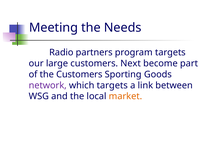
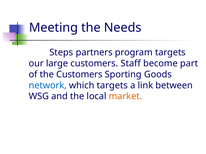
Radio: Radio -> Steps (61, 53)
Next: Next -> Staff (131, 64)
network colour: purple -> blue (48, 86)
